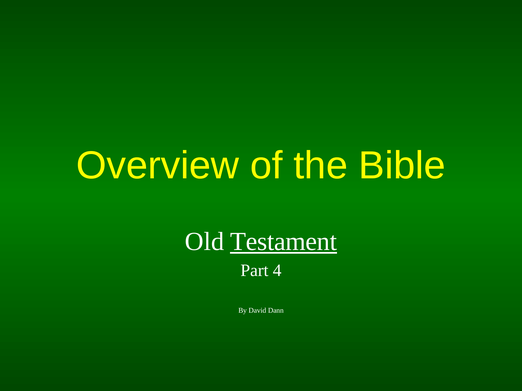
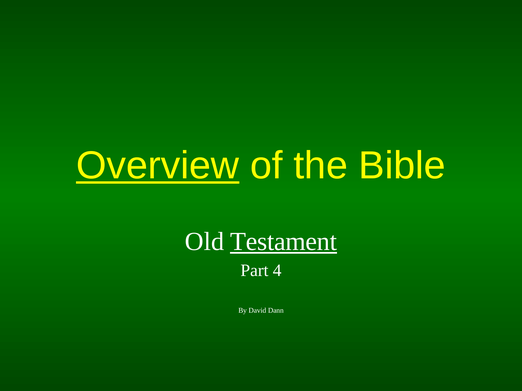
Overview underline: none -> present (158, 166)
